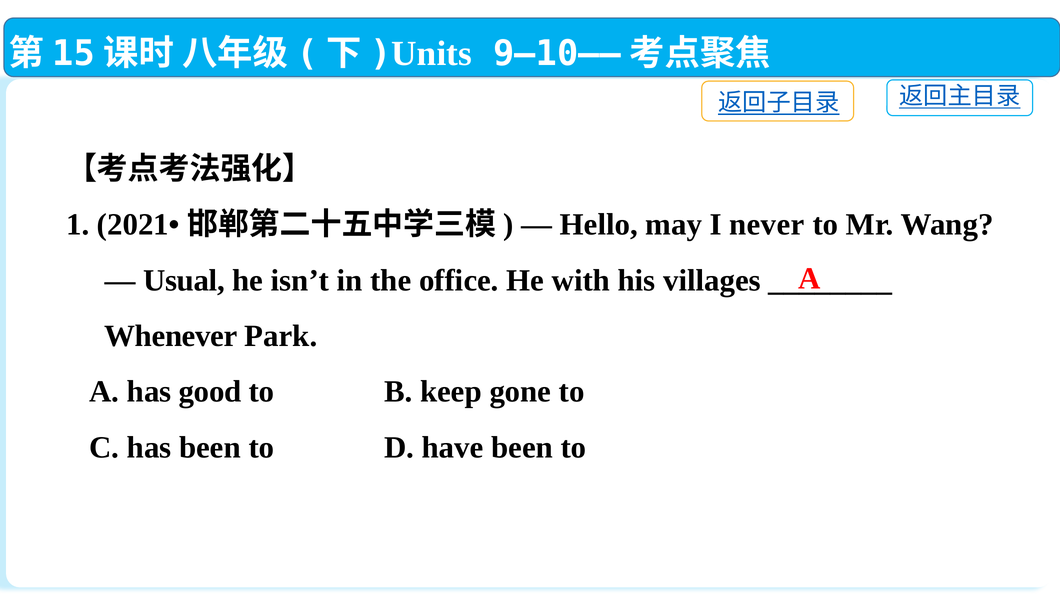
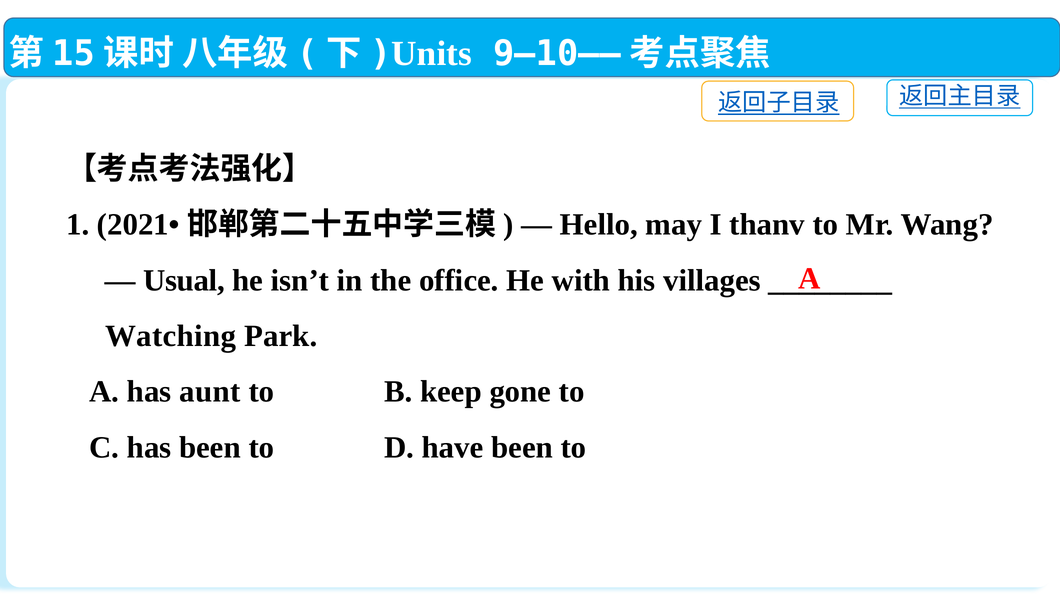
never: never -> thanv (767, 225)
Whenever: Whenever -> Watching (171, 336)
good: good -> aunt (210, 392)
